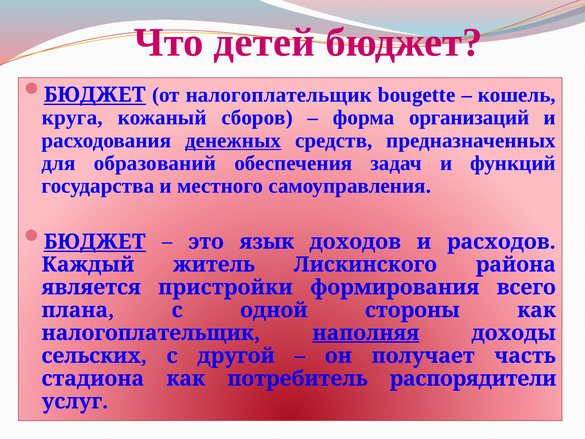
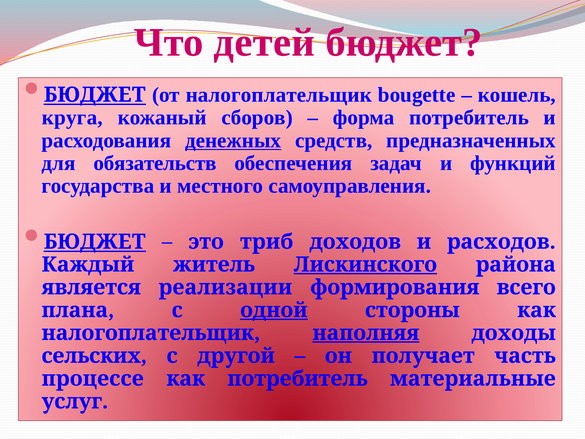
форма организаций: организаций -> потребитель (469, 118)
образований: образований -> обязательств (155, 163)
язык: язык -> триб (267, 242)
Лискинского underline: none -> present (365, 264)
пристройки: пристройки -> реализации (225, 287)
одной underline: none -> present (274, 310)
стадиона: стадиона -> процессе (93, 378)
распорядители: распорядители -> материальные (473, 378)
